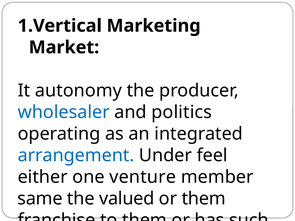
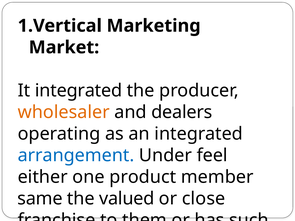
It autonomy: autonomy -> integrated (79, 91)
wholesaler colour: blue -> orange (64, 112)
politics: politics -> dealers (182, 112)
venture: venture -> product (143, 177)
or them: them -> close (204, 199)
